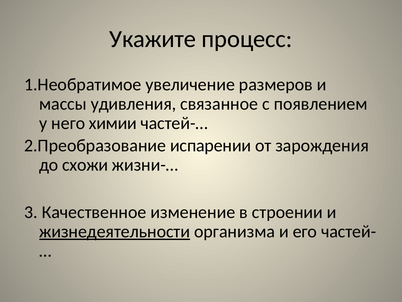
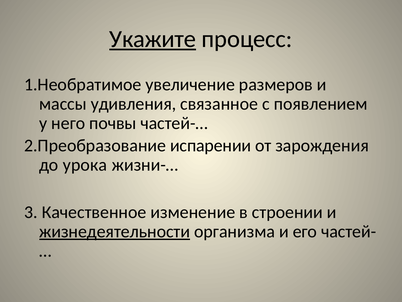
Укажите underline: none -> present (153, 39)
химии: химии -> почвы (113, 123)
схожи: схожи -> урока (85, 165)
